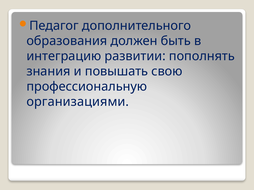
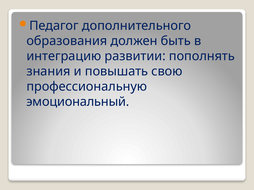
организациями: организациями -> эмоциональный (78, 102)
